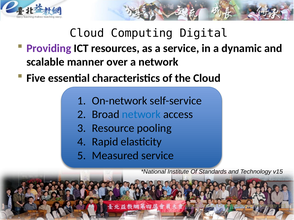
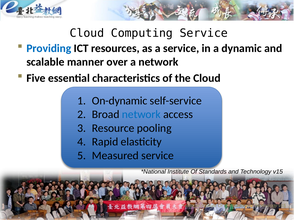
Computing Digital: Digital -> Service (204, 33)
Providing colour: purple -> blue (49, 48)
On-network: On-network -> On-dynamic (120, 101)
